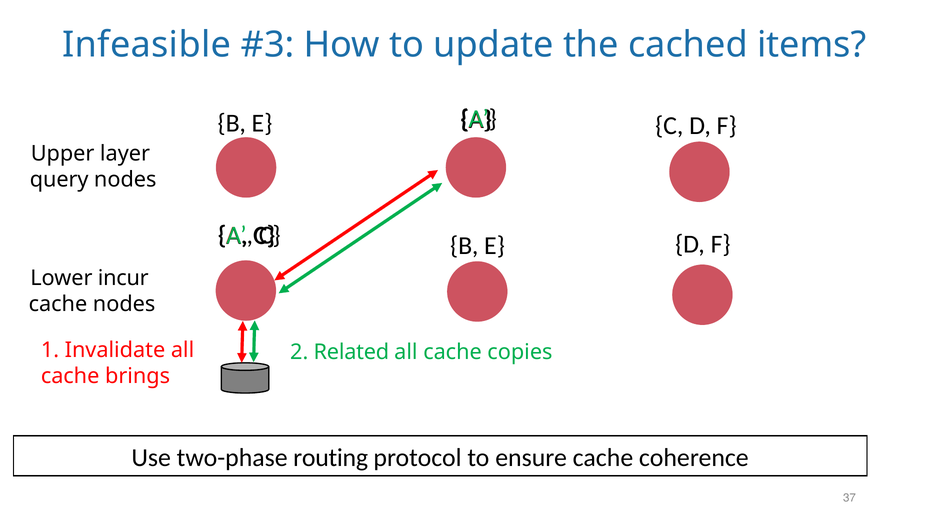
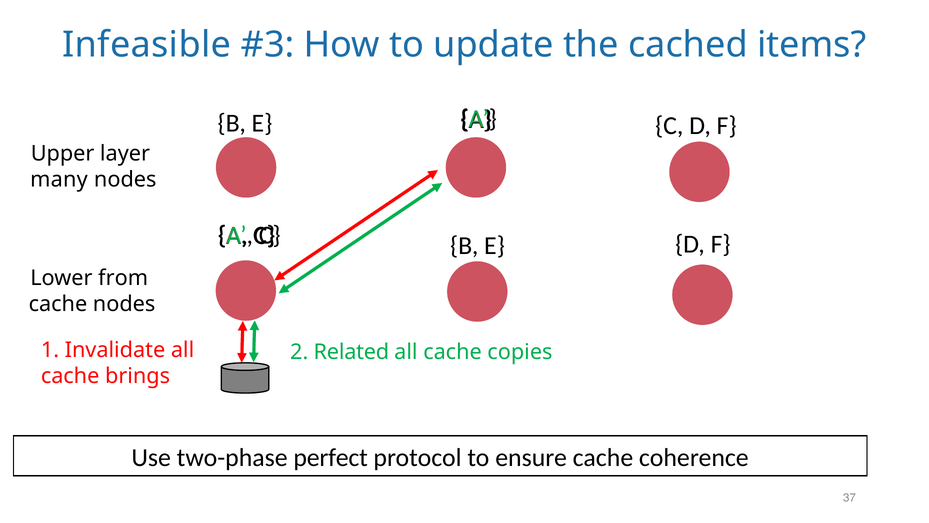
query: query -> many (59, 180)
incur: incur -> from (123, 278)
routing: routing -> perfect (331, 457)
